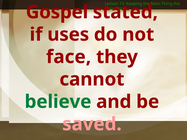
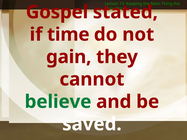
uses: uses -> time (68, 35)
face: face -> gain (69, 57)
saved colour: pink -> white (92, 124)
